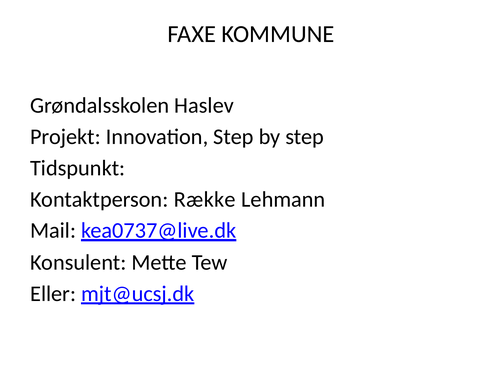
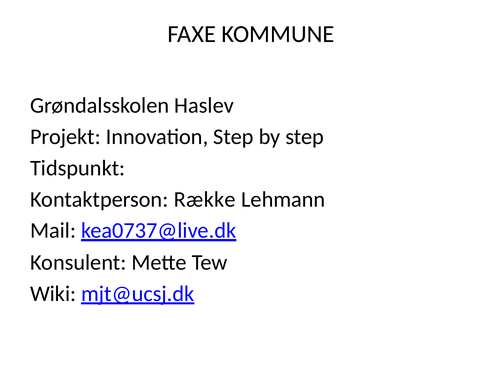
Eller: Eller -> Wiki (53, 293)
